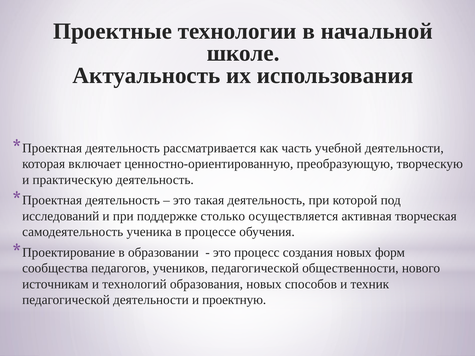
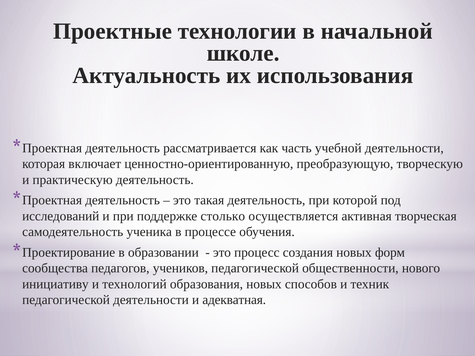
источникам: источникам -> инициативу (55, 284)
проектную: проектную -> адекватная (234, 300)
